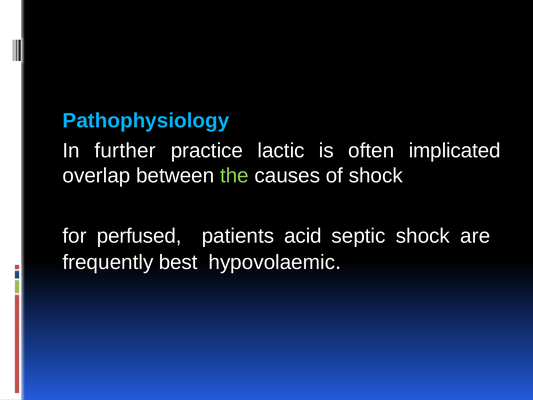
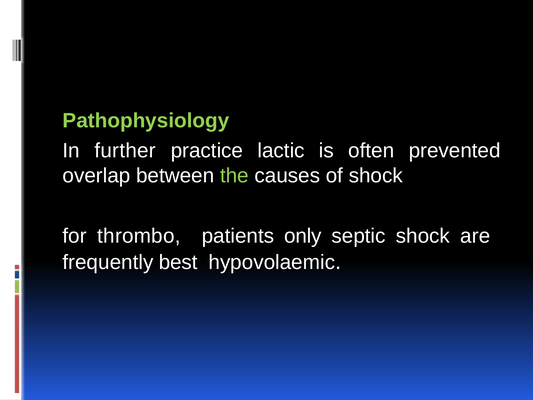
Pathophysiology colour: light blue -> light green (146, 121)
implicated: implicated -> prevented (455, 151)
perfused: perfused -> thrombo (139, 236)
acid: acid -> only (303, 236)
